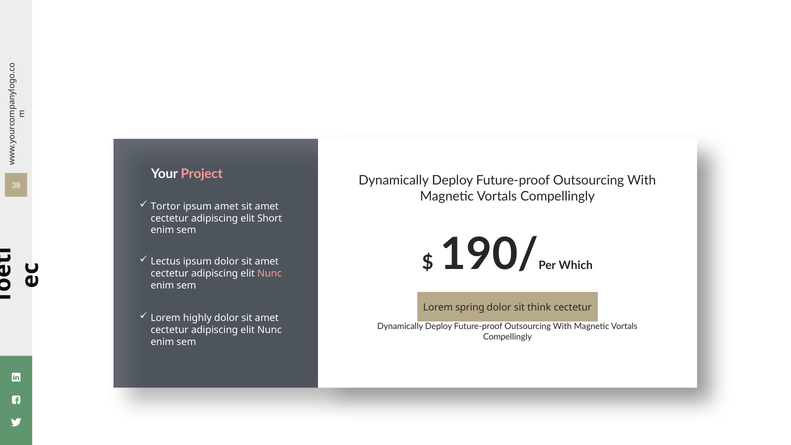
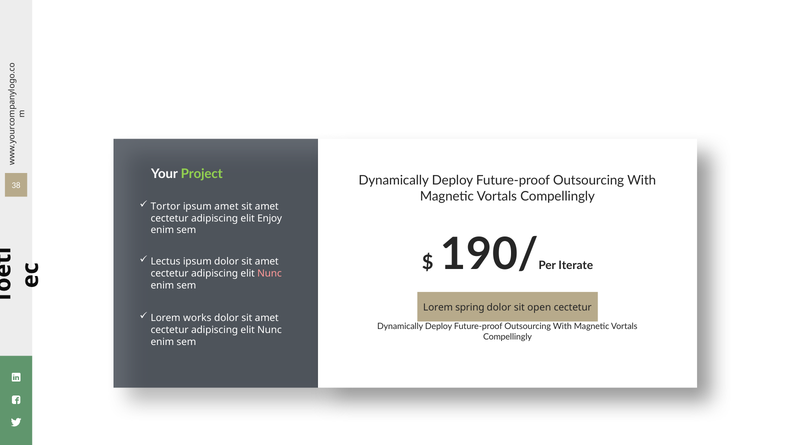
Project colour: pink -> light green (202, 174)
Short: Short -> Enjoy (270, 218)
Which: Which -> Iterate (576, 265)
think: think -> open (539, 307)
highly: highly -> works (197, 318)
